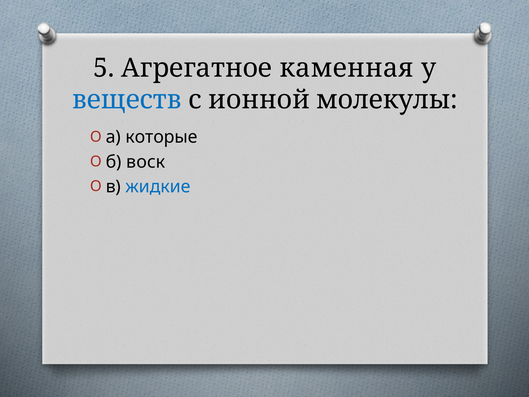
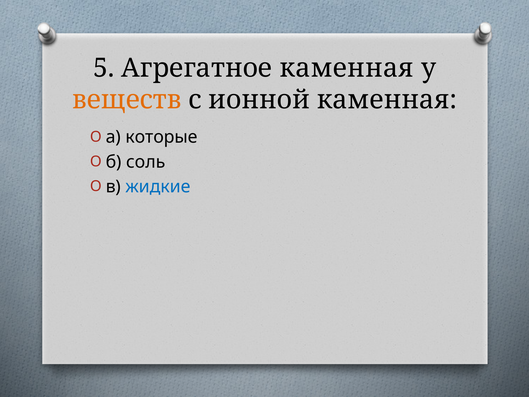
веществ colour: blue -> orange (127, 100)
ионной молекулы: молекулы -> каменная (387, 100)
воск: воск -> соль (146, 162)
